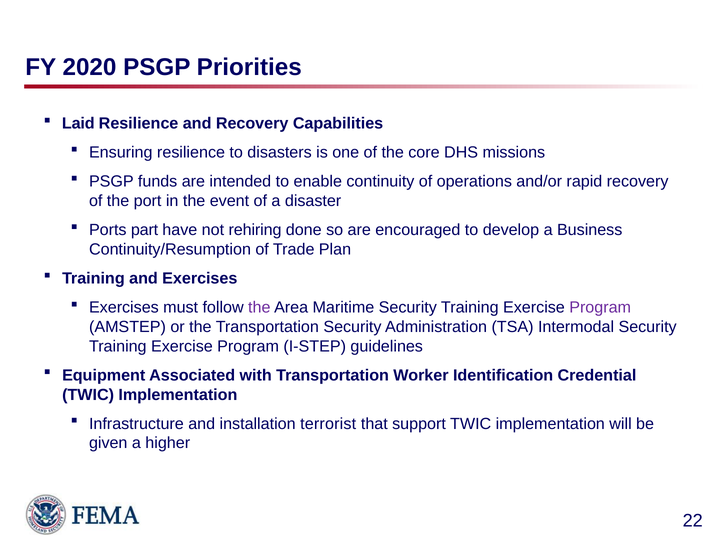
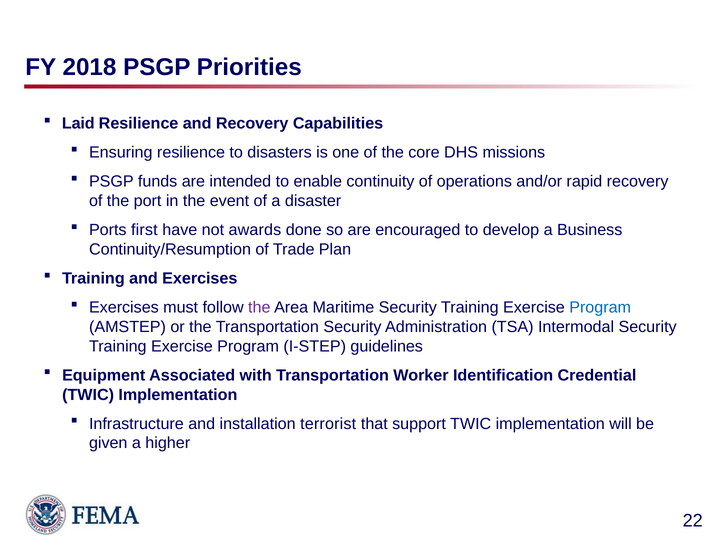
2020: 2020 -> 2018 (89, 67)
part: part -> first (144, 230)
rehiring: rehiring -> awards (255, 230)
Program colour: purple -> blue (600, 308)
